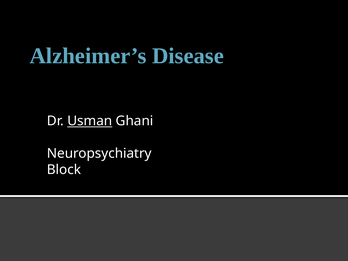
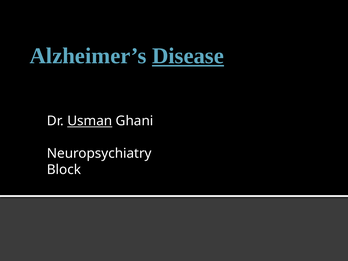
Disease underline: none -> present (188, 56)
